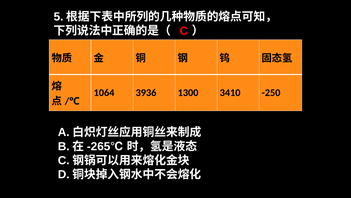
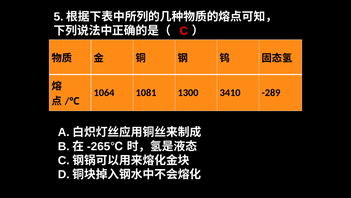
3936: 3936 -> 1081 (146, 93)
-250: -250 -> -289 (271, 93)
